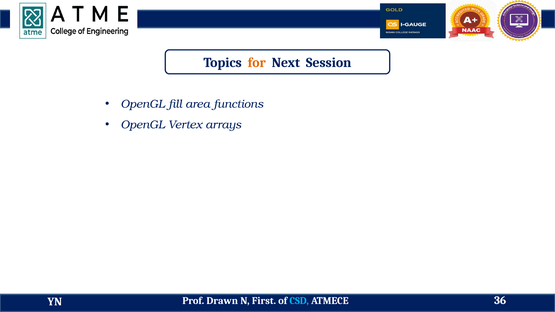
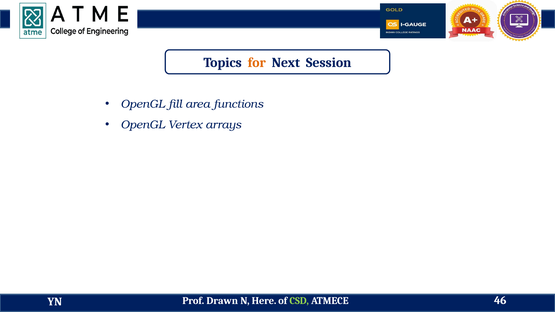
First: First -> Here (264, 301)
CSD colour: light blue -> light green (299, 301)
36: 36 -> 46 (500, 300)
